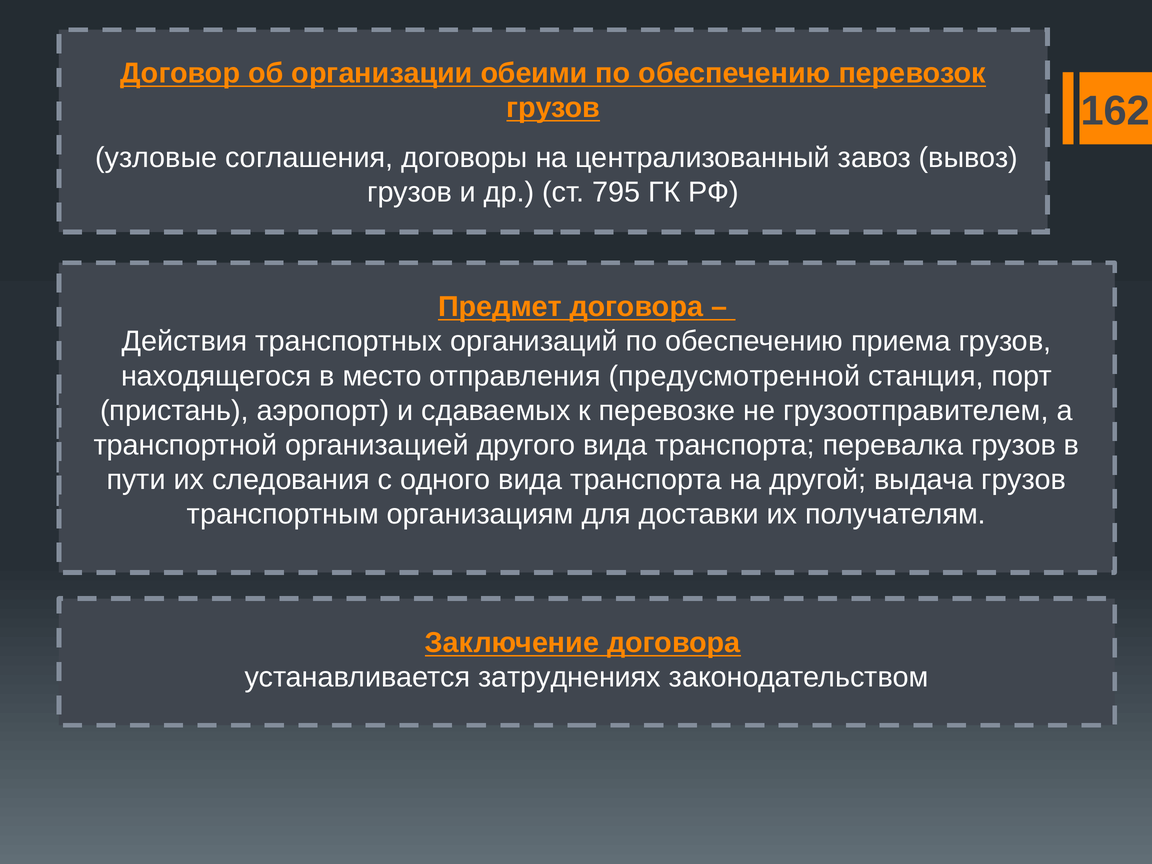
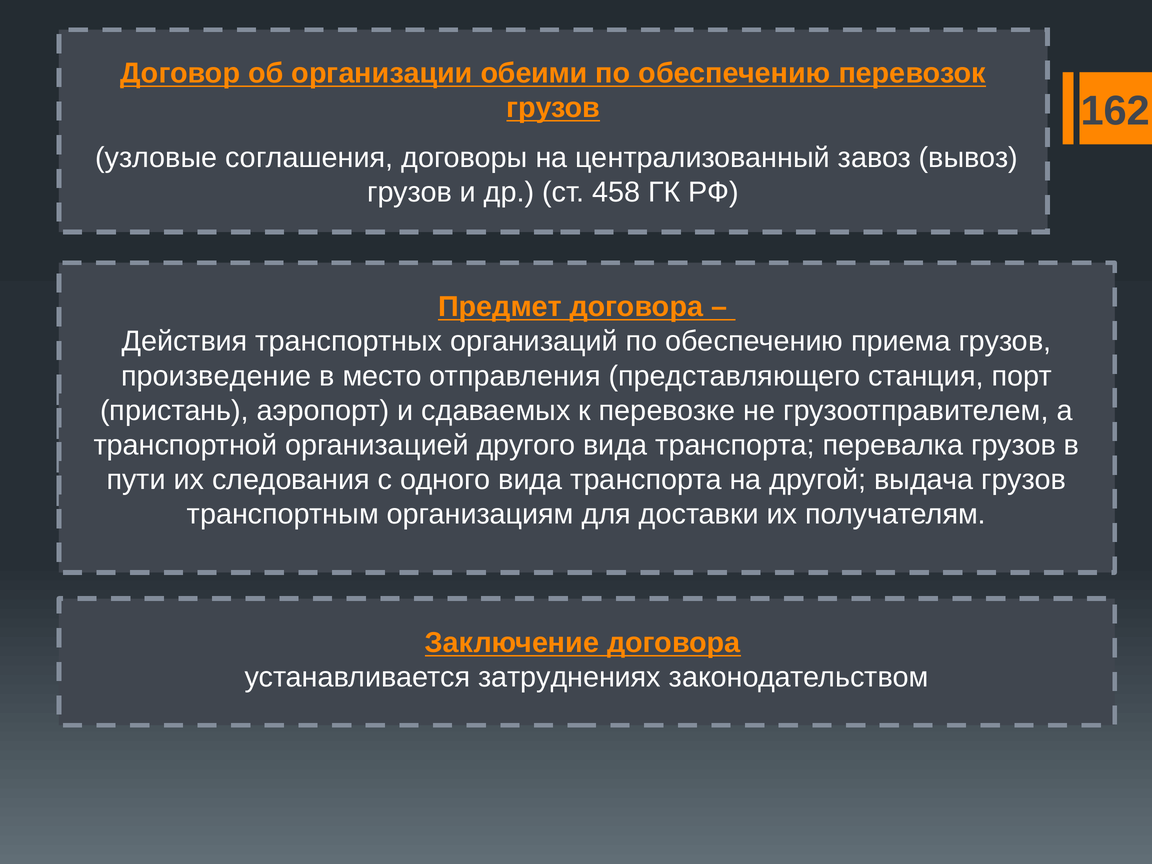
795: 795 -> 458 (616, 192)
находящегося: находящегося -> произведение (216, 376)
предусмотренной: предусмотренной -> представляющего (735, 376)
